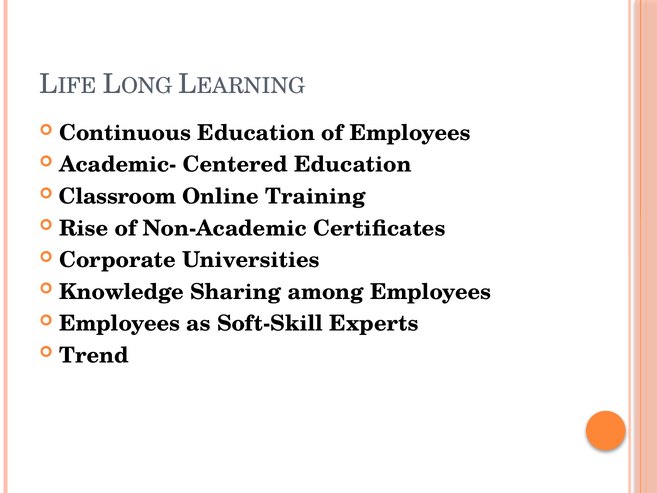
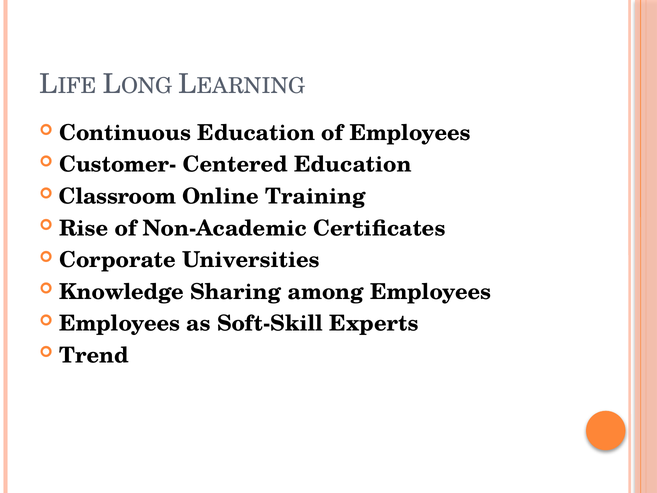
Academic-: Academic- -> Customer- (118, 165)
